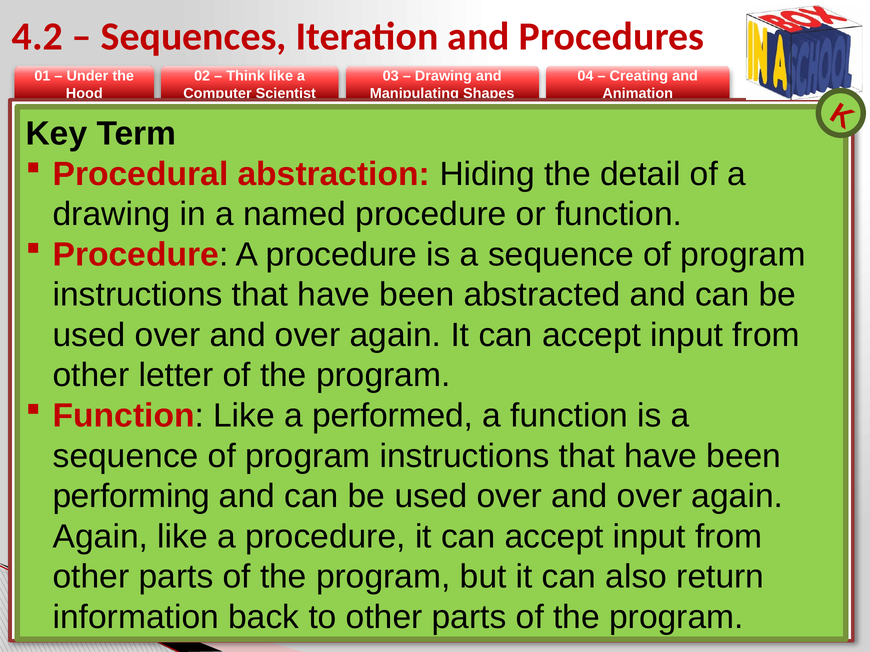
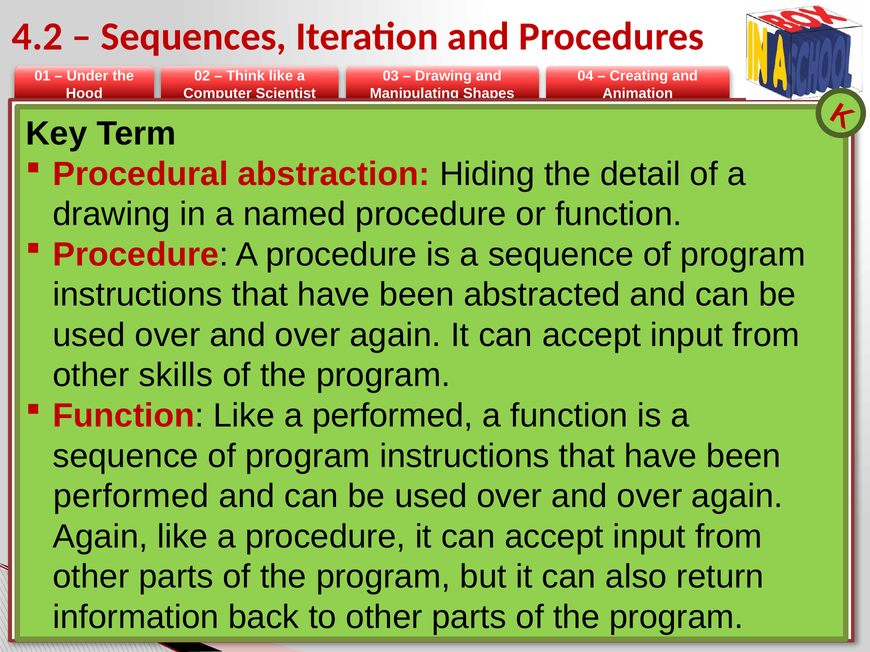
letter: letter -> skills (176, 376)
performing: performing -> performed (131, 497)
